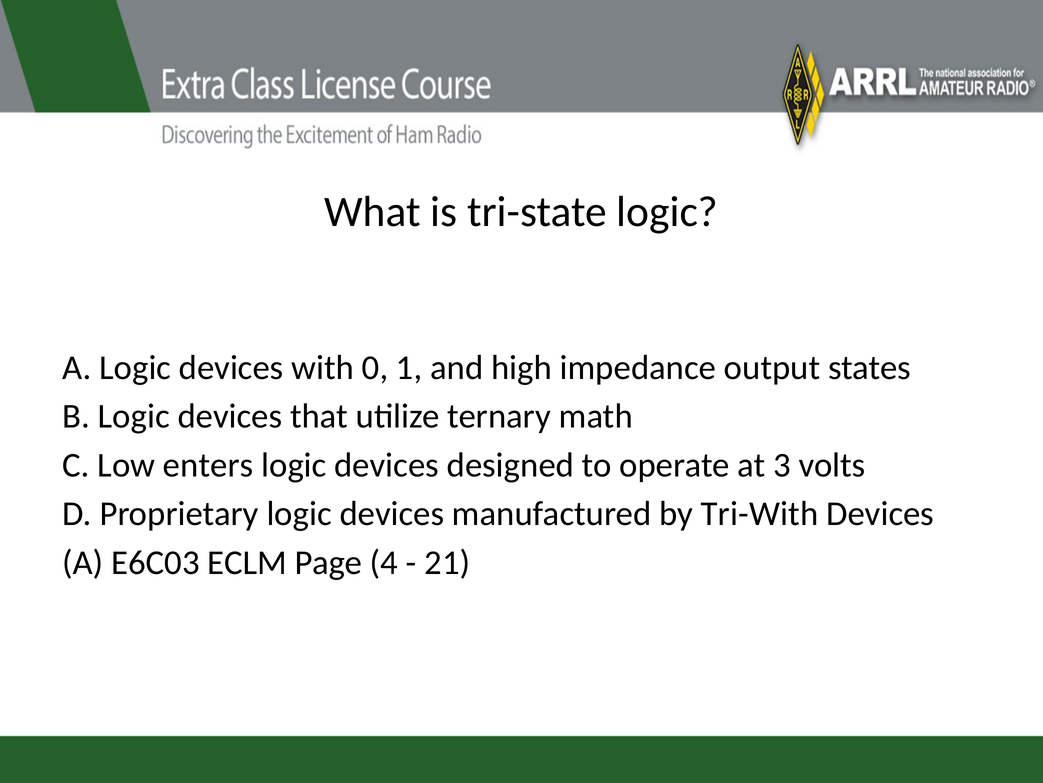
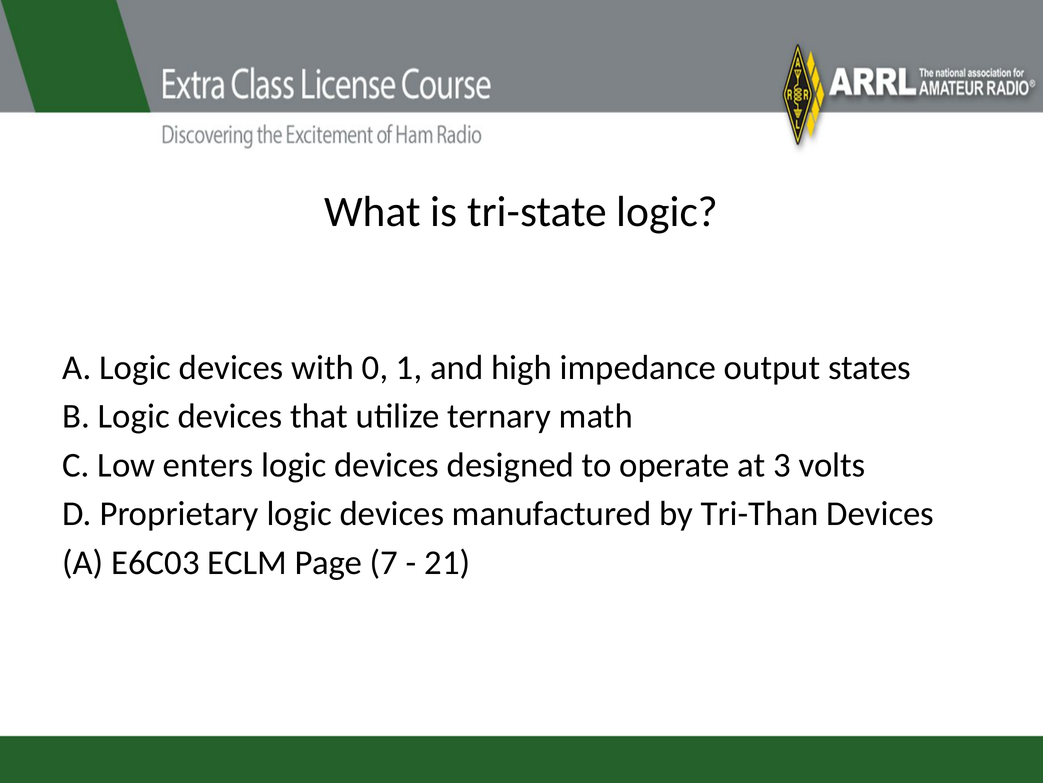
Tri-With: Tri-With -> Tri-Than (760, 513)
4: 4 -> 7 (384, 562)
